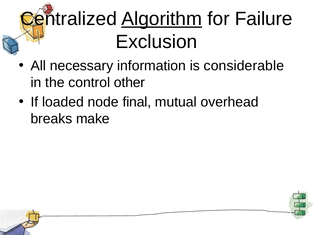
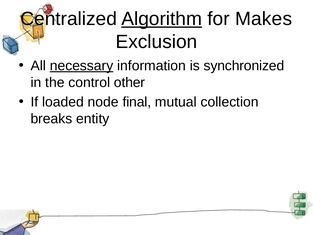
Failure: Failure -> Makes (264, 19)
necessary underline: none -> present (82, 66)
considerable: considerable -> synchronized (244, 66)
overhead: overhead -> collection (230, 102)
make: make -> entity (93, 119)
